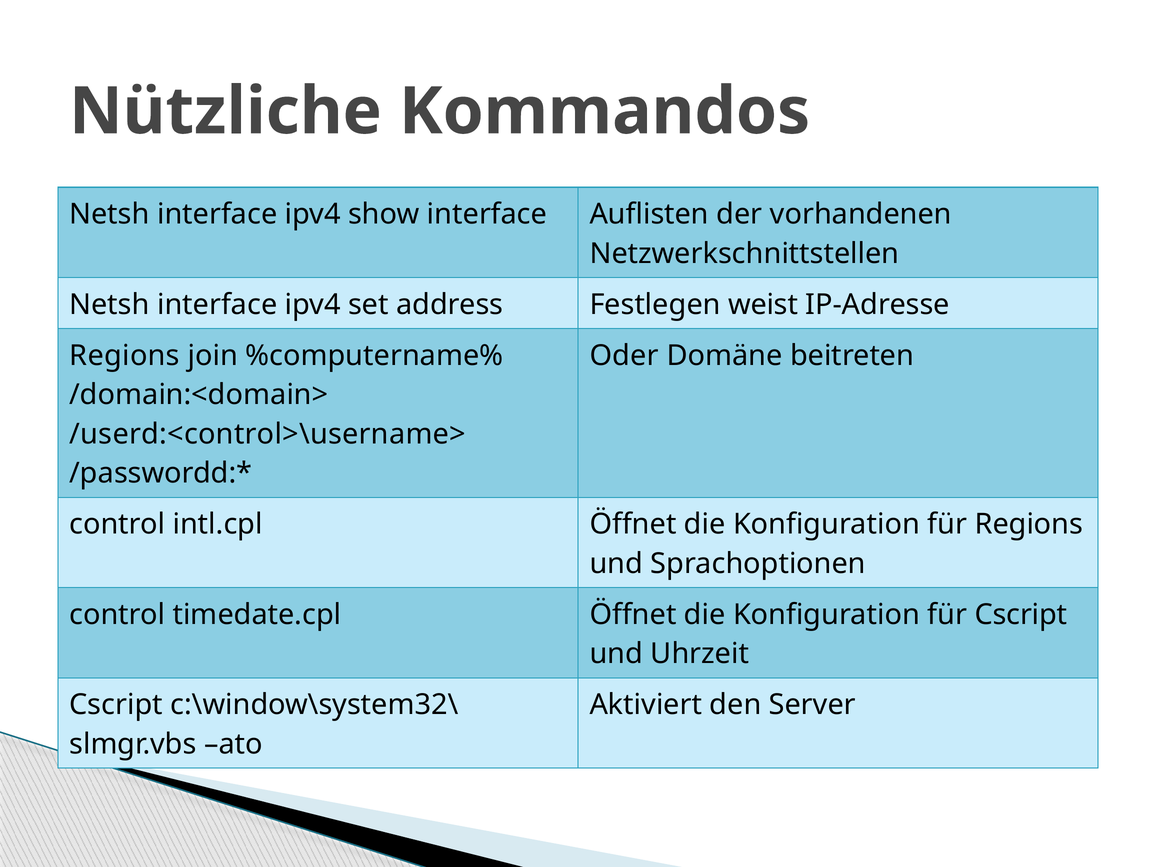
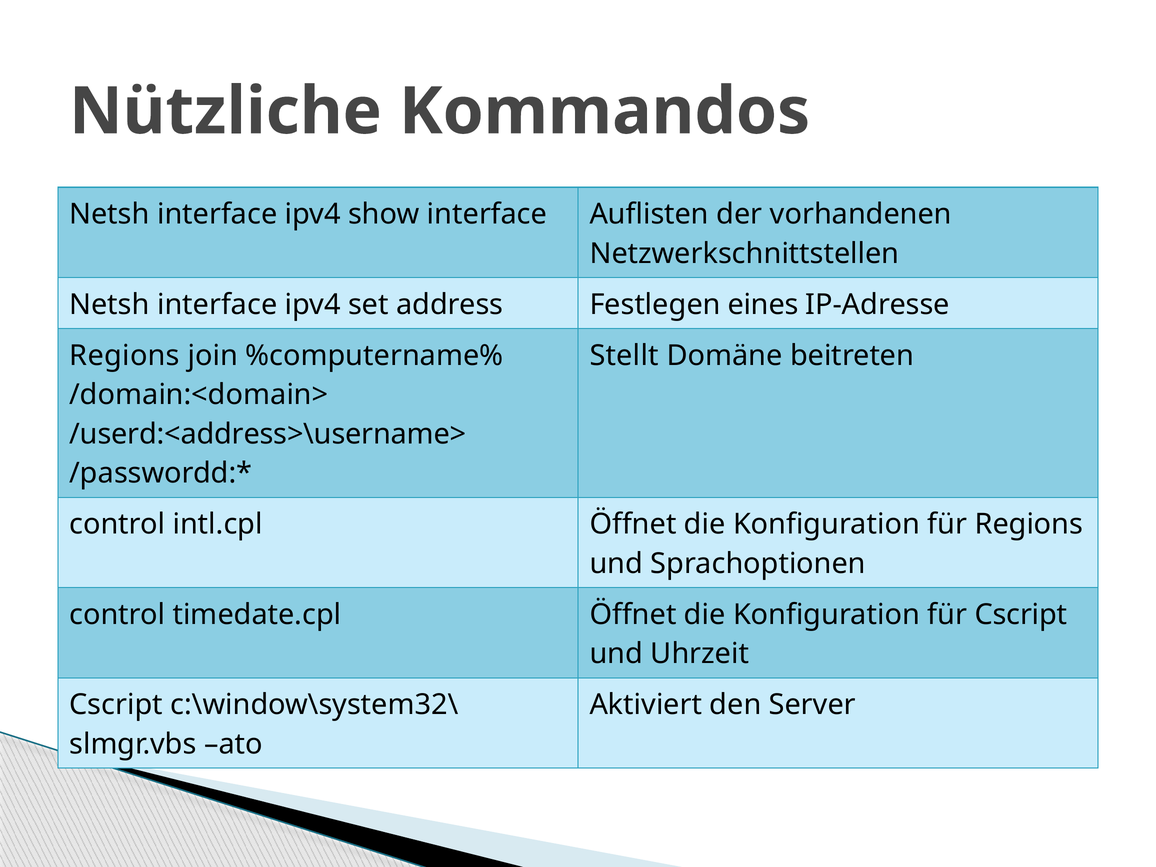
weist: weist -> eines (763, 305)
Oder: Oder -> Stellt (624, 355)
/userd:<control>\username>: /userd:<control>\username> -> /userd:<address>\username> (268, 434)
